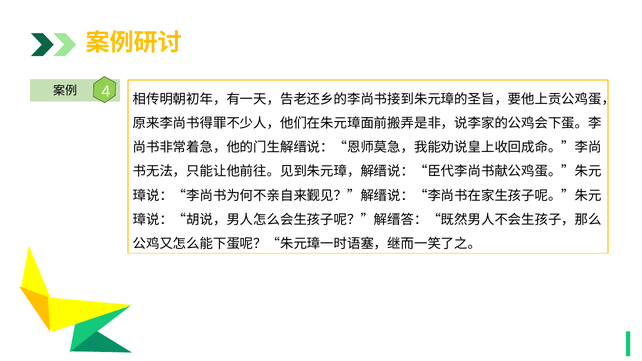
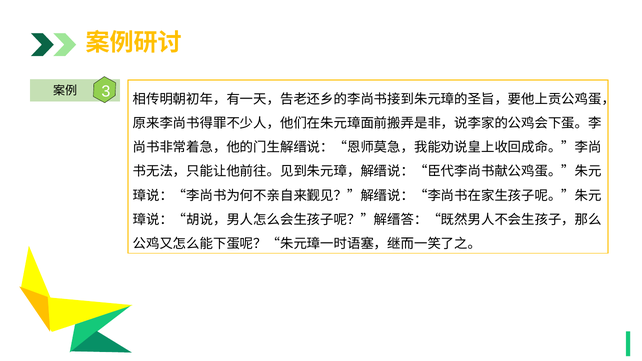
4: 4 -> 3 (106, 91)
